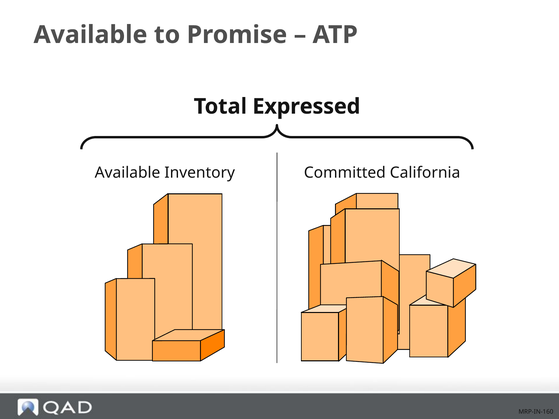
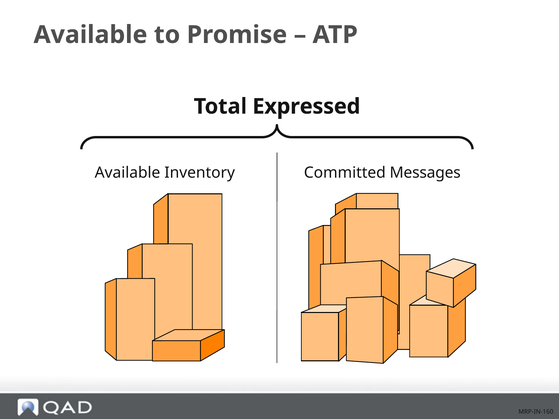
California: California -> Messages (425, 173)
